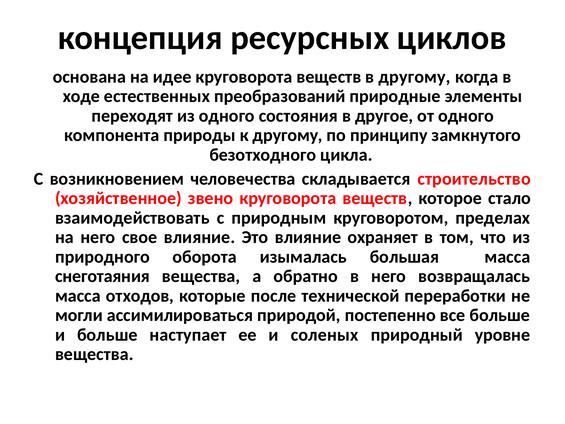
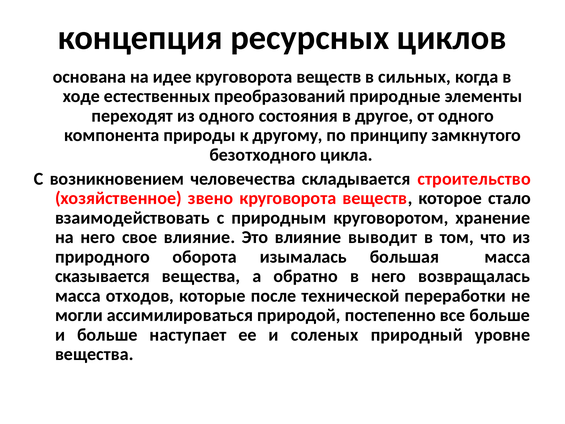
в другому: другому -> сильных (415, 77)
пределах: пределах -> хранение (493, 218)
охраняет: охраняет -> выводит (383, 237)
снеготаяния: снеготаяния -> сказывается (102, 276)
